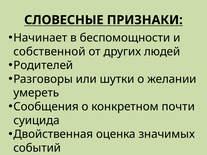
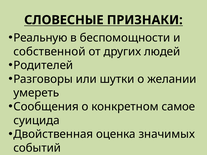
Начинает: Начинает -> Реальную (40, 38)
почти: почти -> самое (178, 107)
